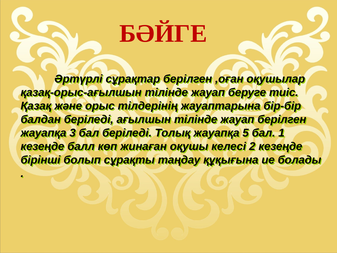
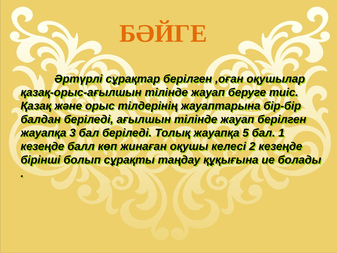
БӘЙГЕ colour: red -> orange (163, 34)
